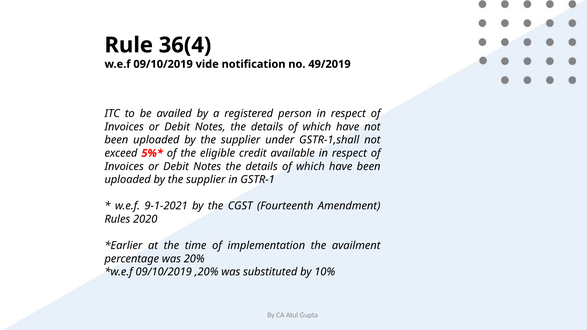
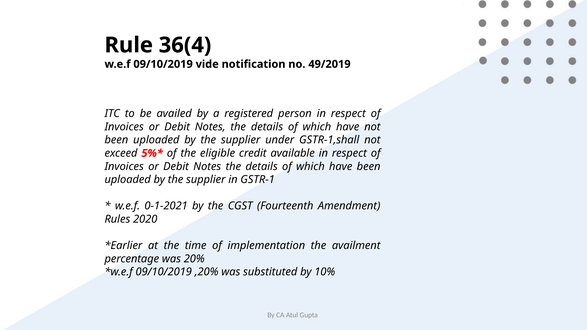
9-1-2021: 9-1-2021 -> 0-1-2021 (166, 206)
